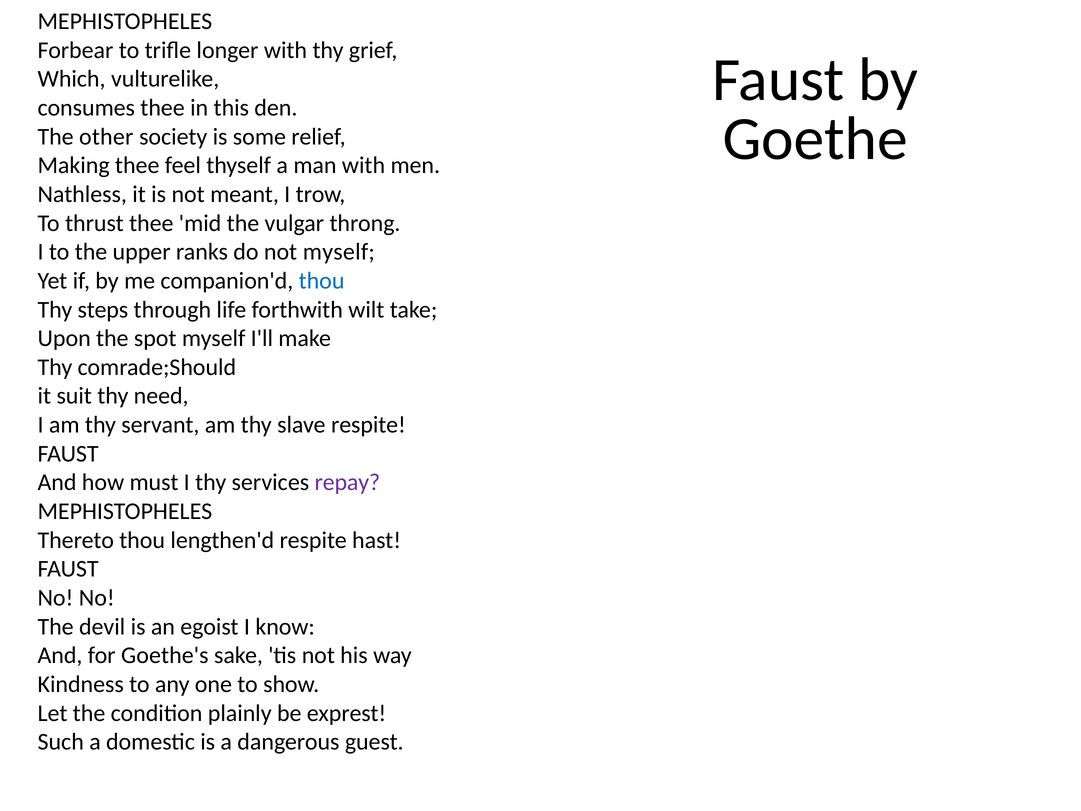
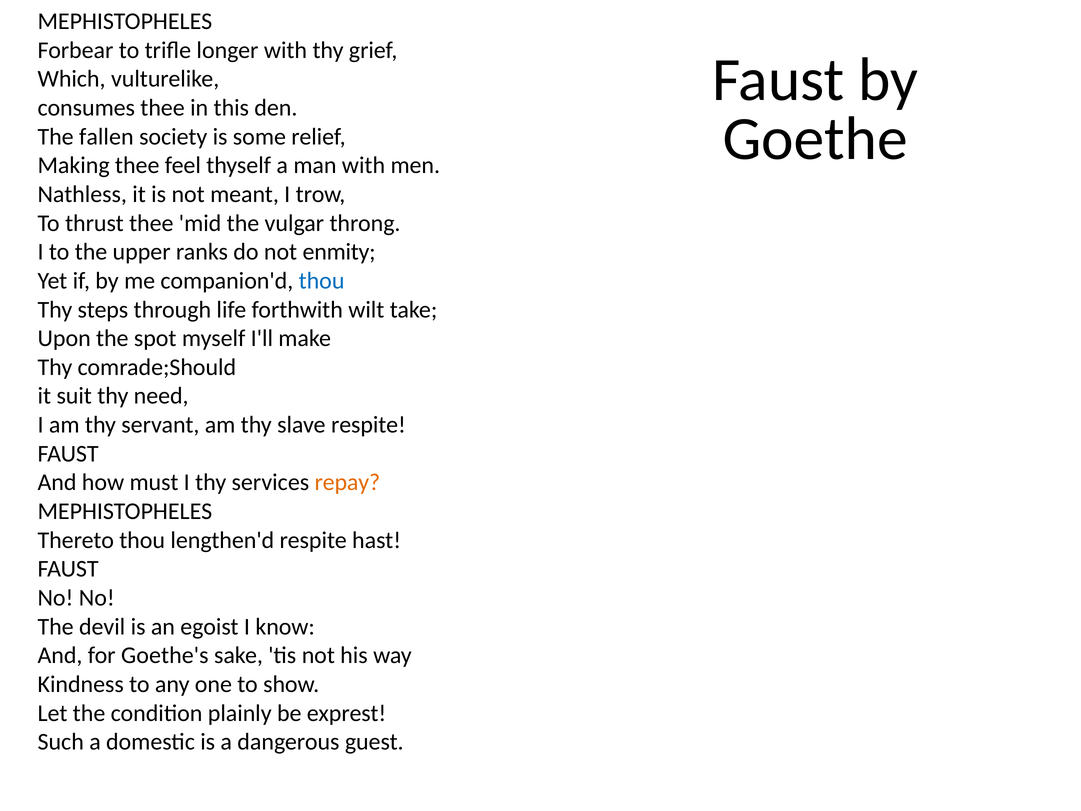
other: other -> fallen (106, 137)
myself;: myself; -> enmity; (339, 252)
repay colour: purple -> orange (347, 482)
